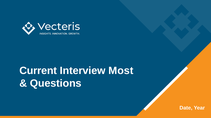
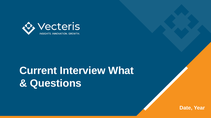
Most: Most -> What (121, 71)
